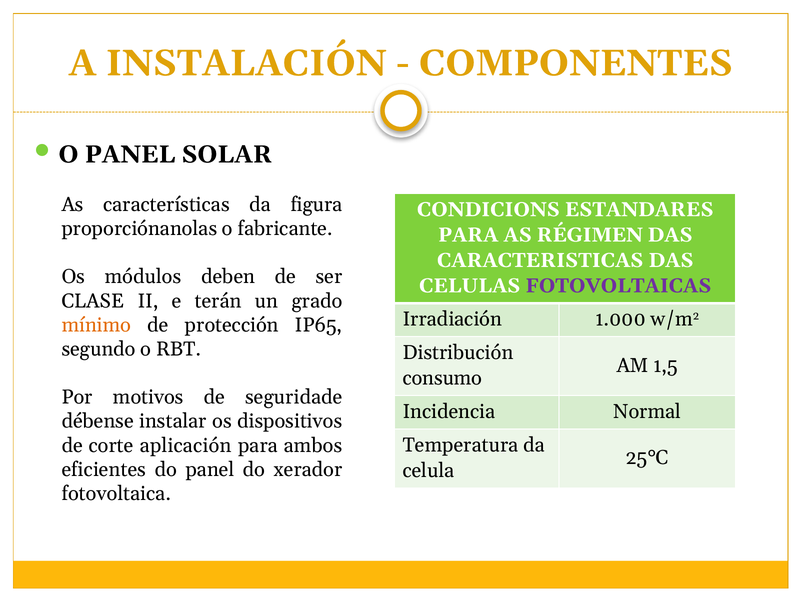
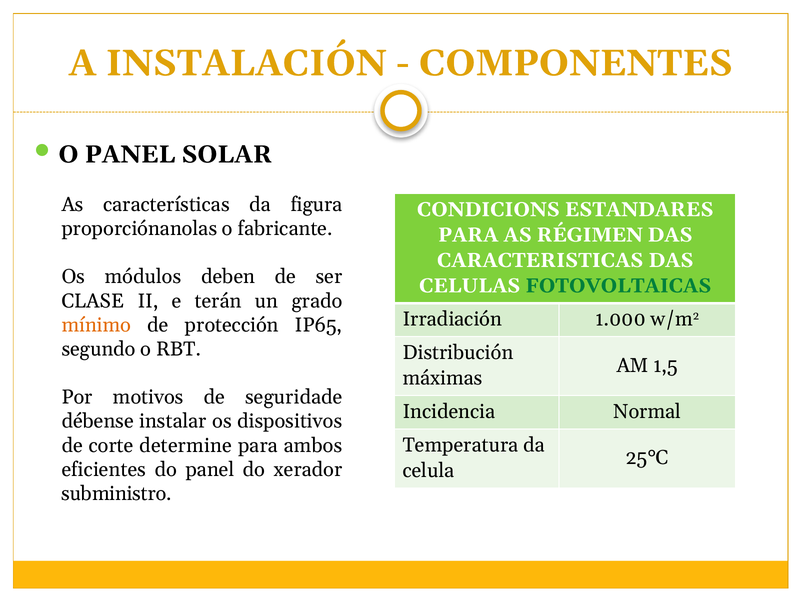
FOTOVOLTAICAS colour: purple -> green (618, 286)
consumo: consumo -> máximas (442, 378)
aplicación: aplicación -> determine (186, 445)
fotovoltaica: fotovoltaica -> subministro (116, 493)
